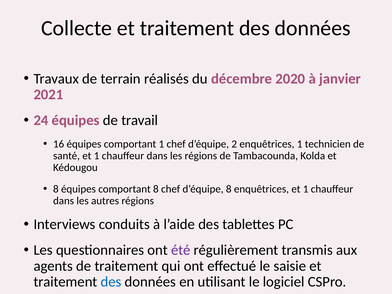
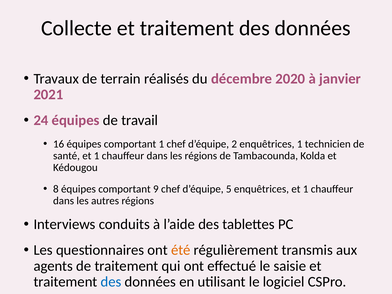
comportant 8: 8 -> 9 (156, 189)
d’équipe 8: 8 -> 5 (229, 189)
été colour: purple -> orange (181, 250)
